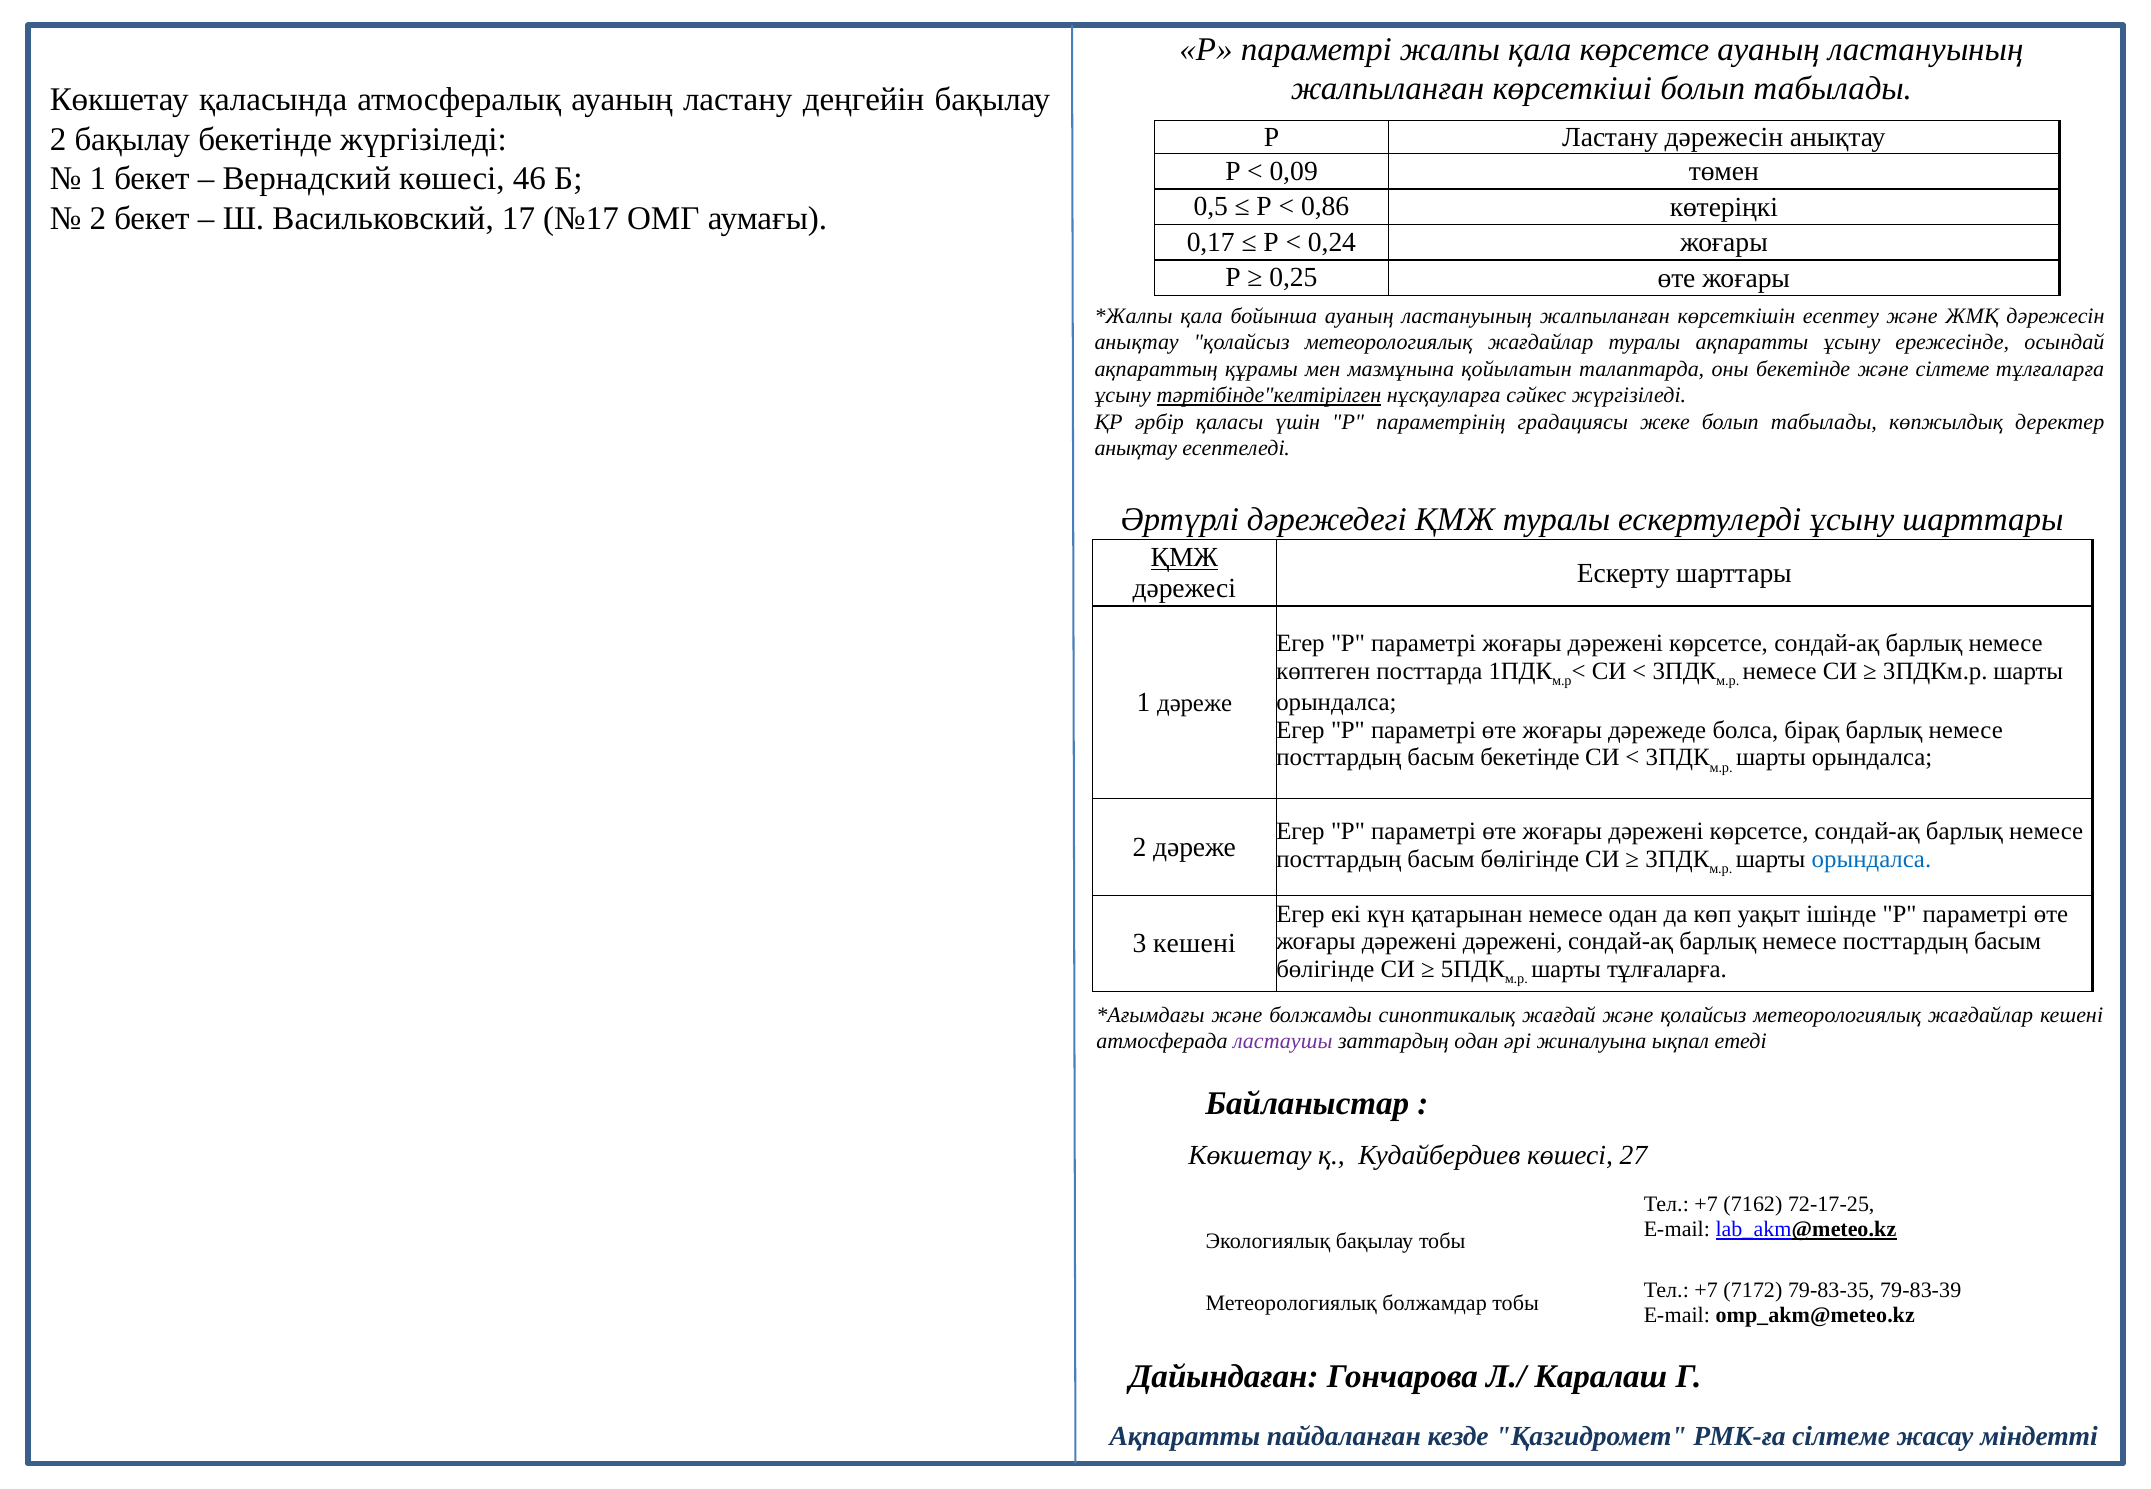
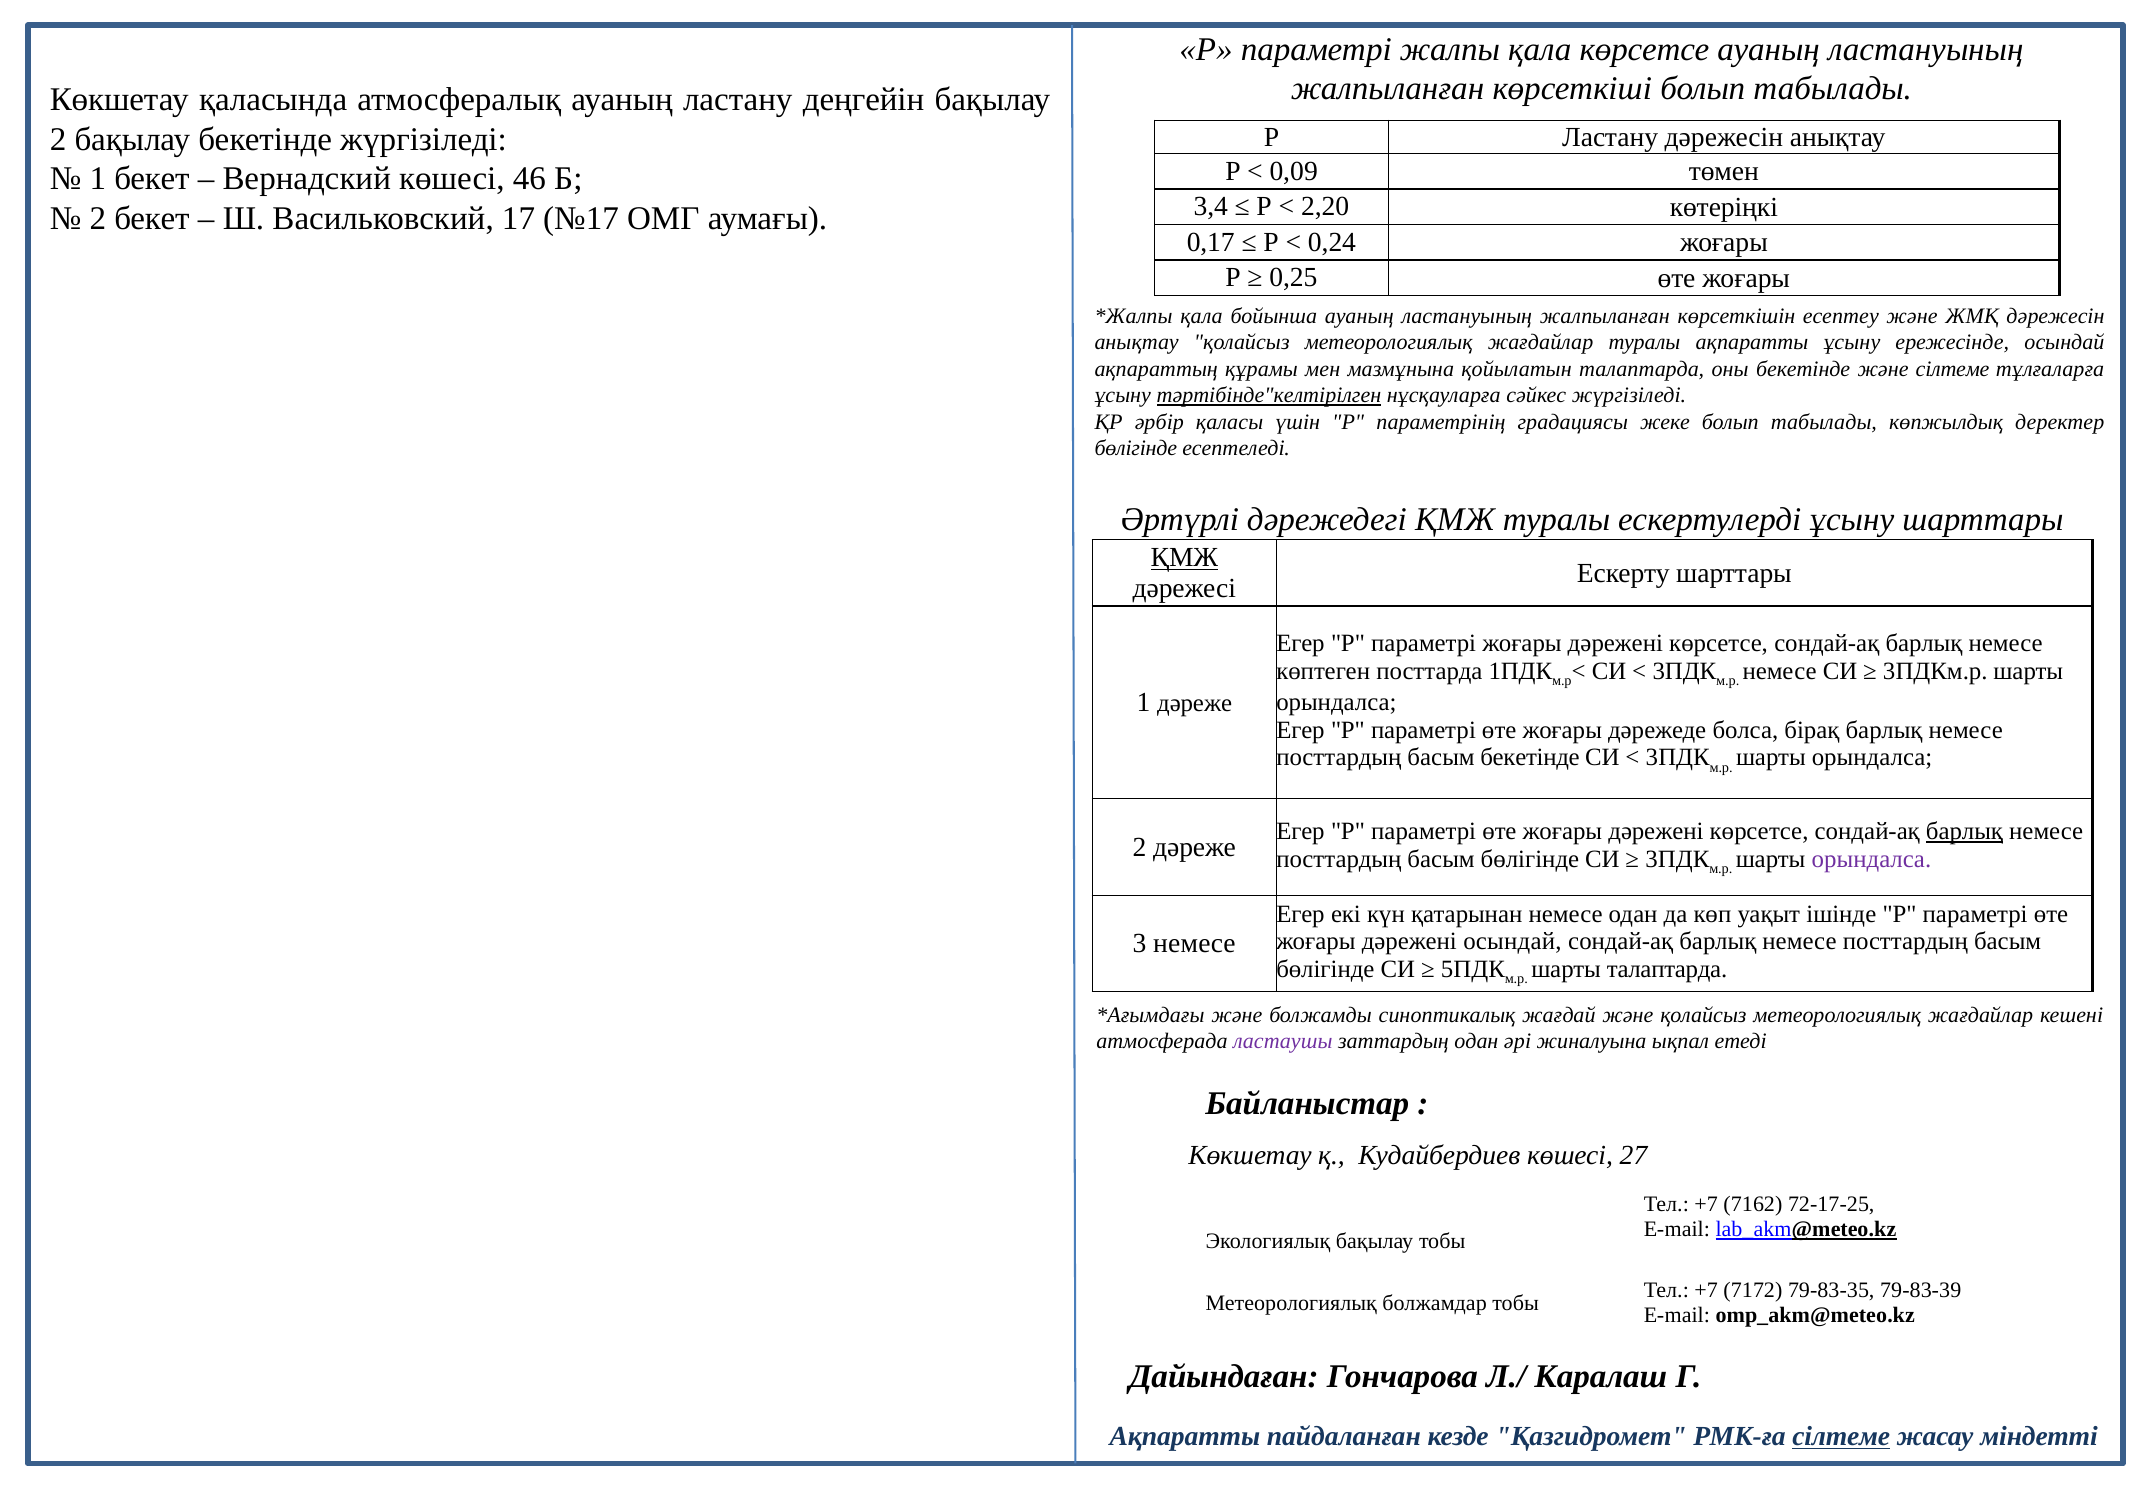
0,5: 0,5 -> 3,4 (1211, 207)
0,86: 0,86 -> 2,20 (1325, 207)
анықтау: анықтау -> бөлігінде (1136, 448)
барлық underline: none -> present (1964, 831)
орындалса colour: blue -> purple (1871, 859)
дәрежені дәрежені: дәрежені -> осындай (1512, 942)
3 кешені: кешені -> немесе (1194, 944)
шарты тұлғаларға: тұлғаларға -> талаптарда (1667, 969)
сілтеме underline: none -> present (1841, 1437)
